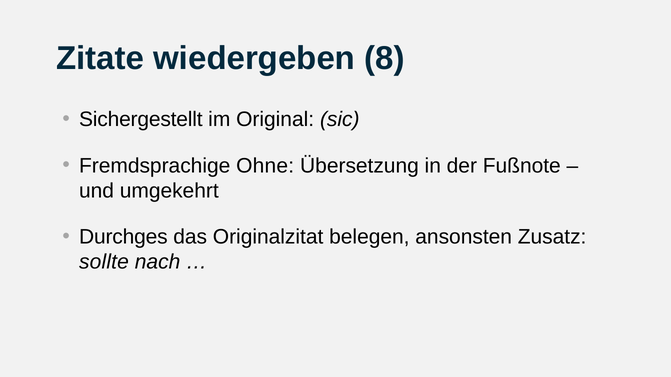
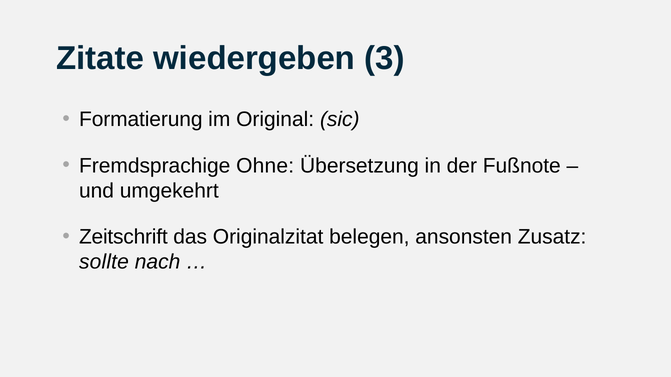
8: 8 -> 3 (384, 59)
Sichergestellt: Sichergestellt -> Formatierung (141, 120)
Durchges: Durchges -> Zeitschrift (123, 237)
